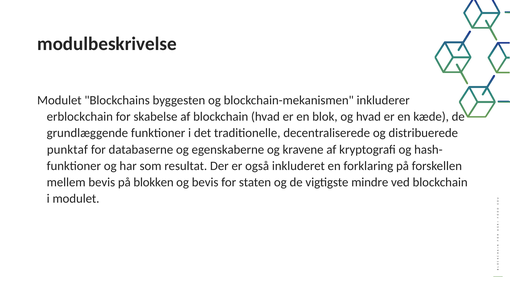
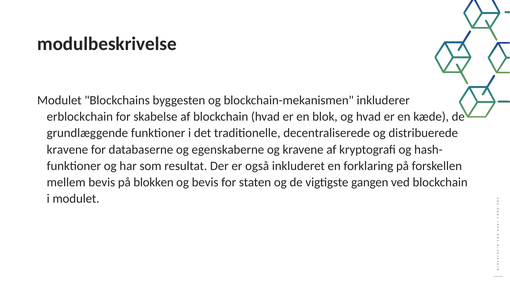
punktaf: punktaf -> kravene (67, 149)
mindre: mindre -> gangen (370, 182)
